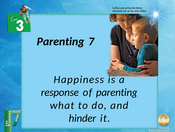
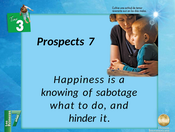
Parenting: Parenting -> Prospects (61, 41)
response: response -> knowing (60, 92)
of parenting: parenting -> sabotage (117, 92)
